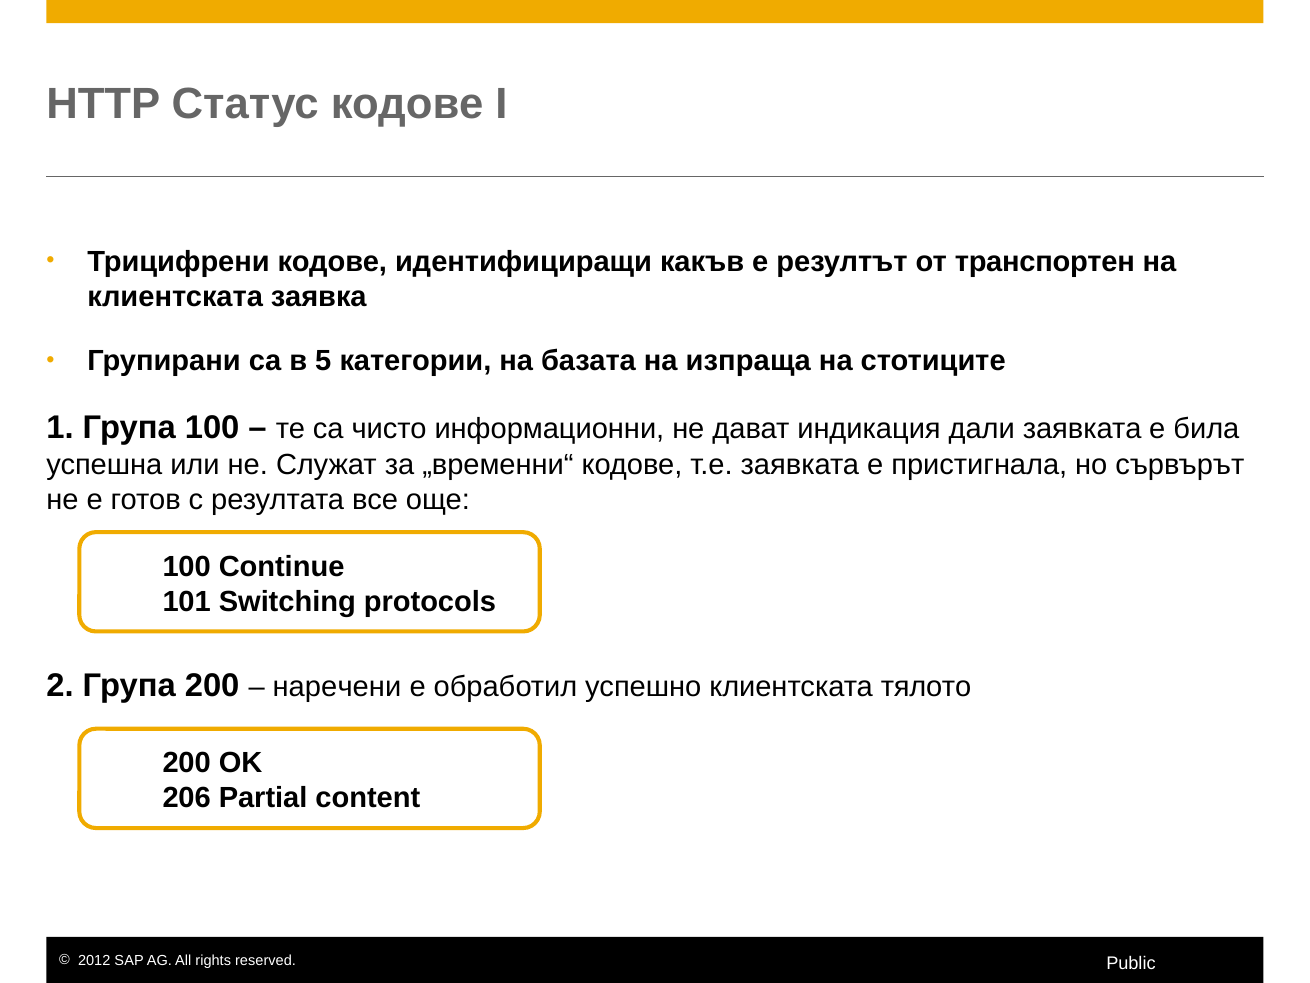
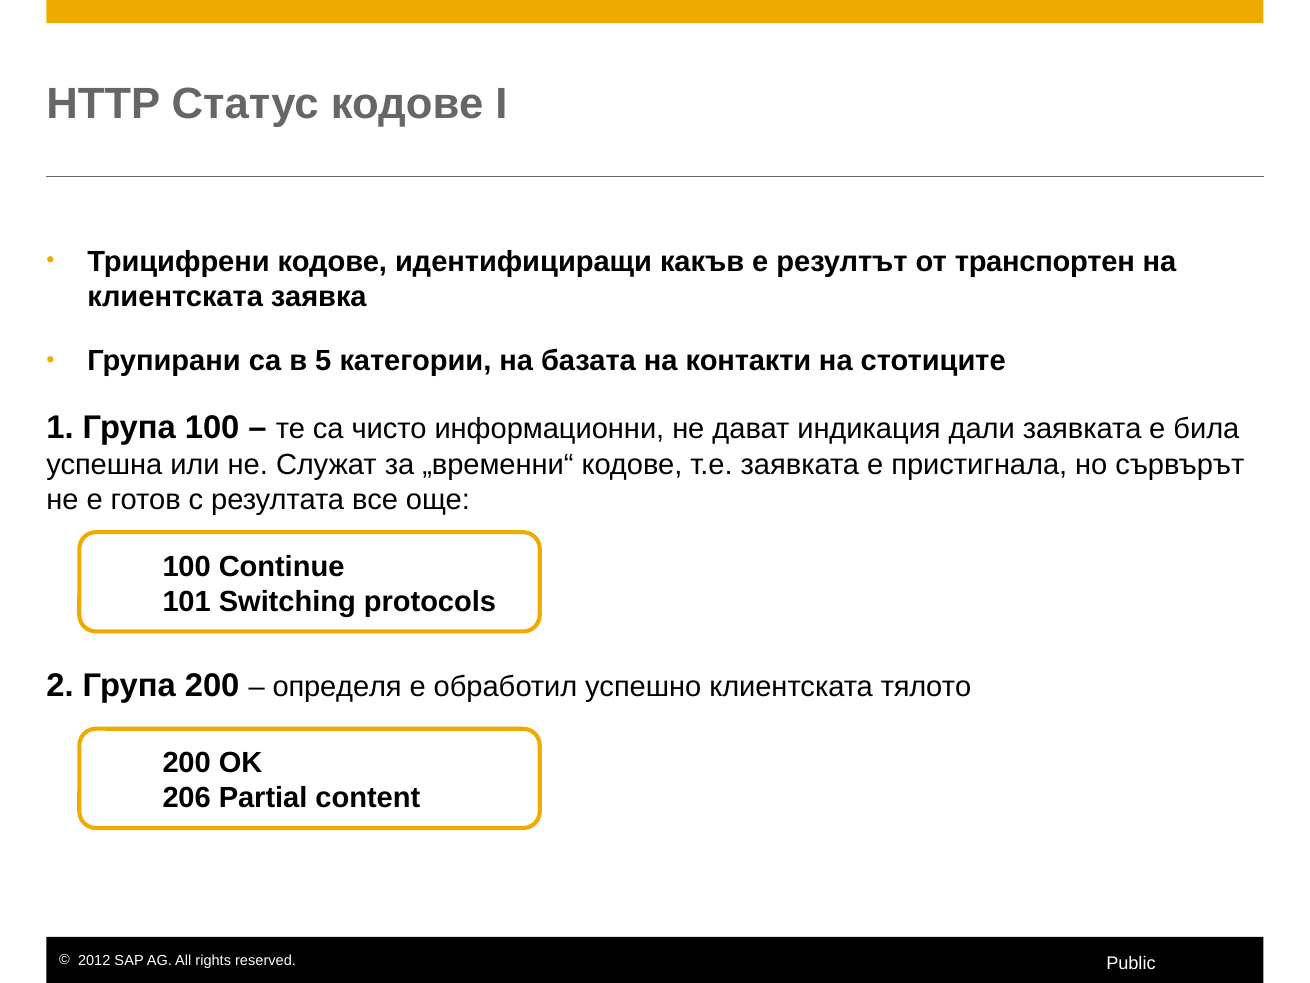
изпраща: изпраща -> контакти (748, 361)
наречени: наречени -> определя (337, 687)
